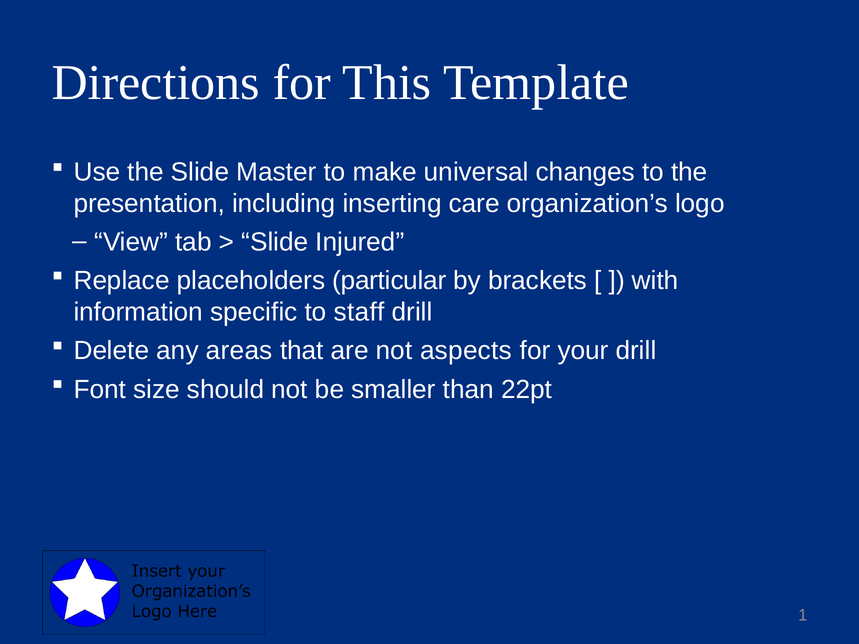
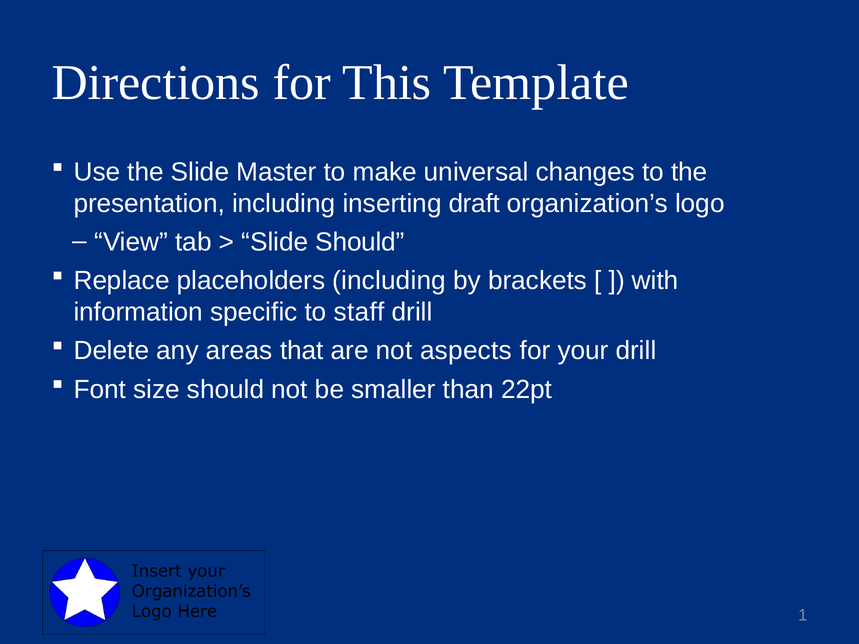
care: care -> draft (474, 204)
Slide Injured: Injured -> Should (360, 242)
placeholders particular: particular -> including (389, 281)
